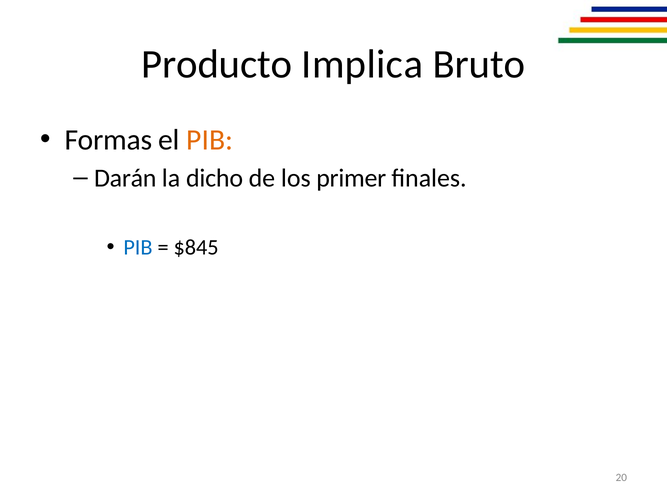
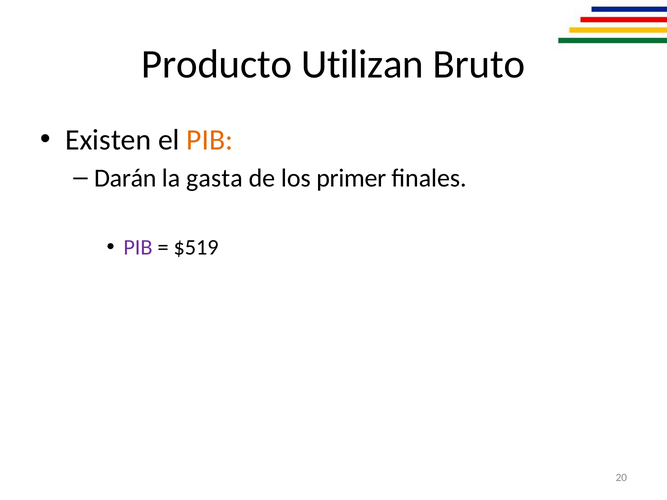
Implica: Implica -> Utilizan (363, 65)
Formas: Formas -> Existen (108, 140)
dicho: dicho -> gasta (214, 178)
PIB colour: blue -> purple (138, 248)
$845: $845 -> $519 (196, 248)
